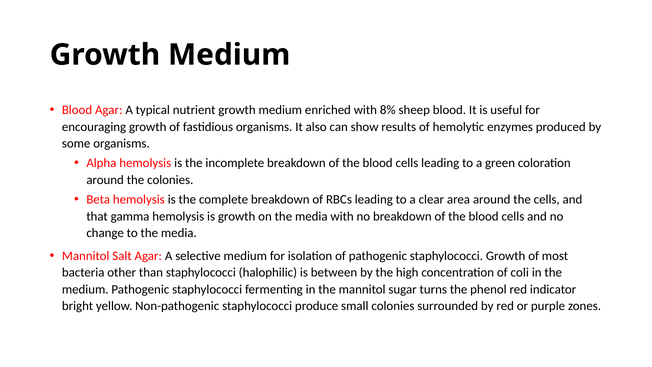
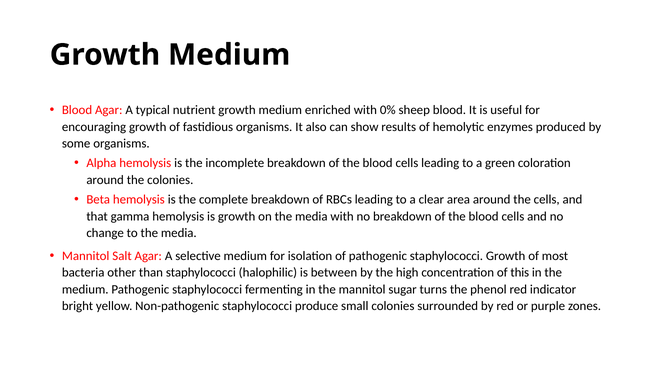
8%: 8% -> 0% (388, 110)
coli: coli -> this (520, 273)
